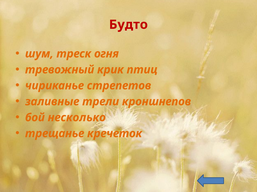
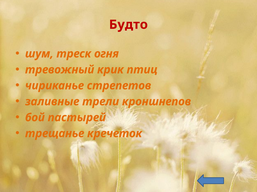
несколько: несколько -> пастырей (77, 118)
